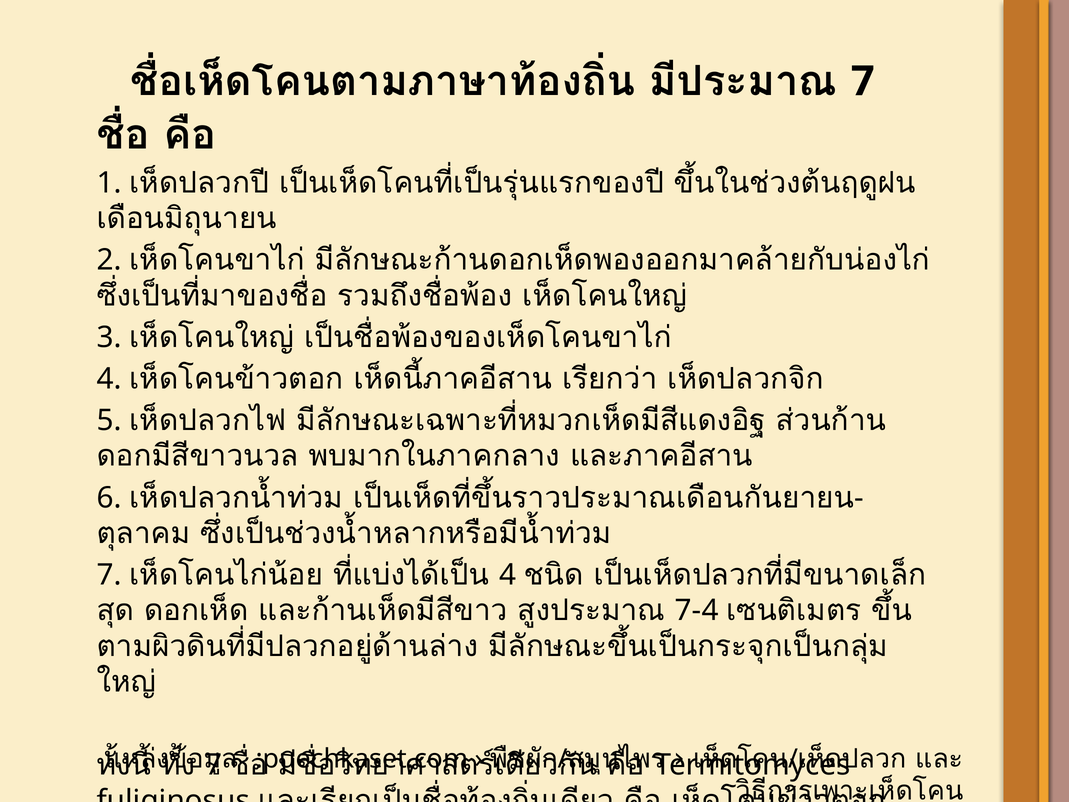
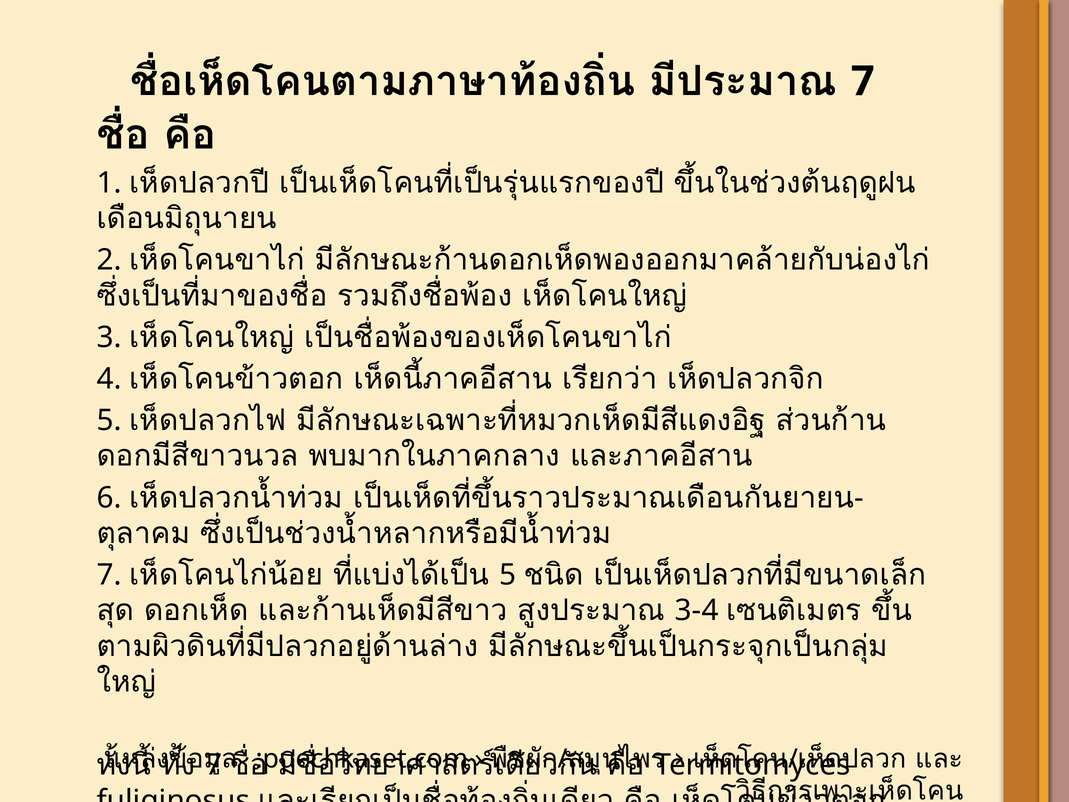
4: 4 -> 5 (508, 575)
7-4: 7-4 -> 3-4 (697, 610)
